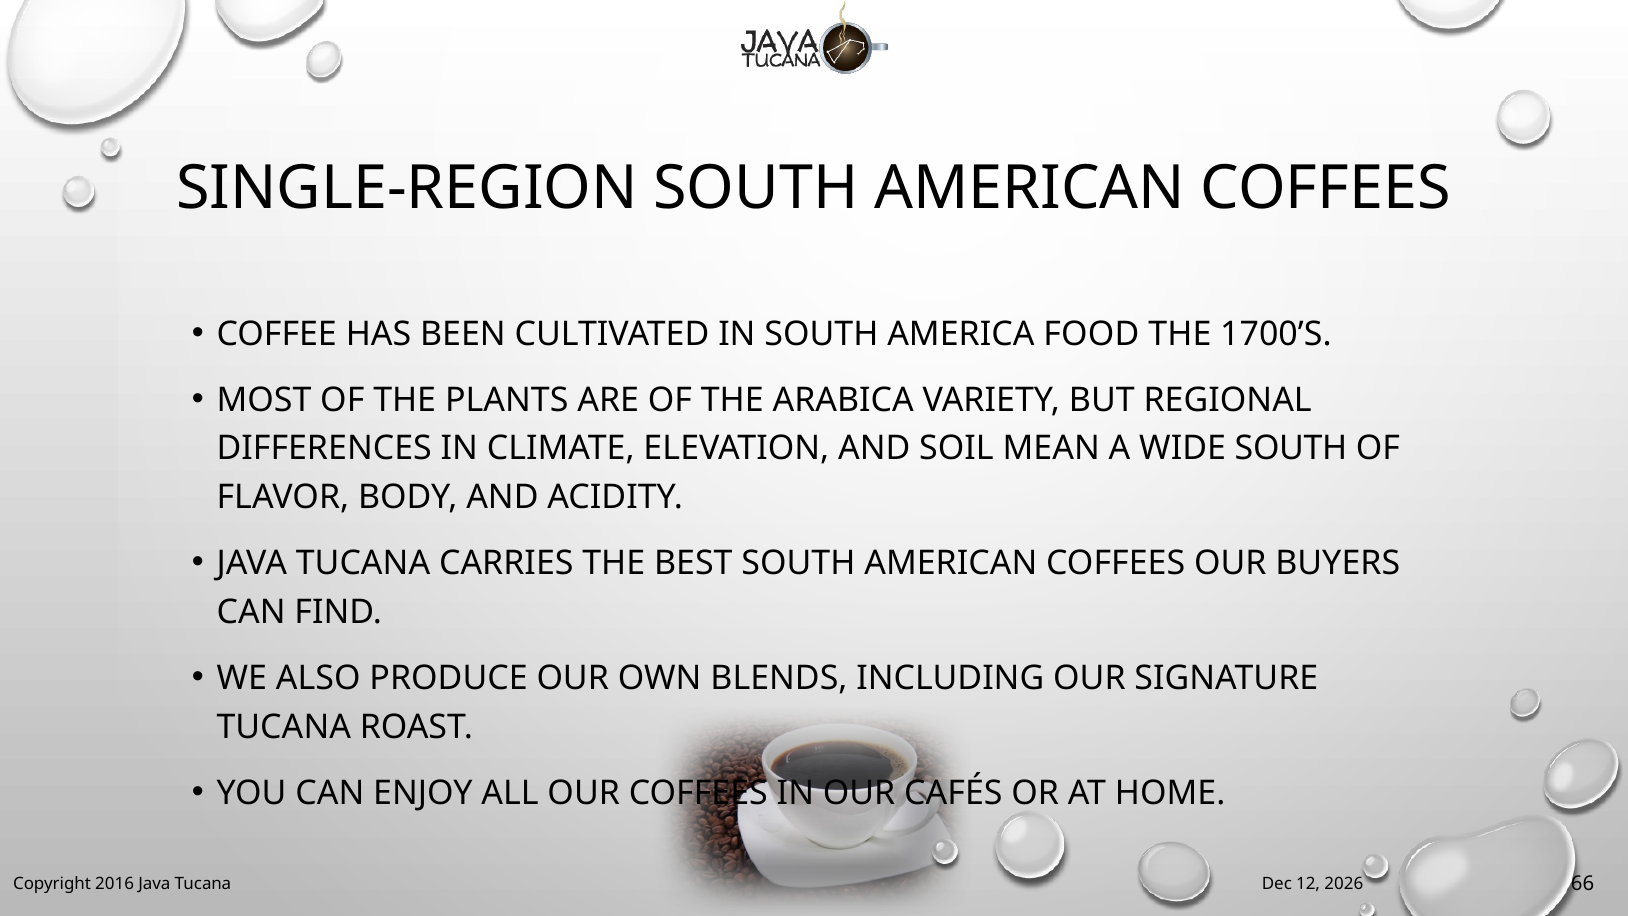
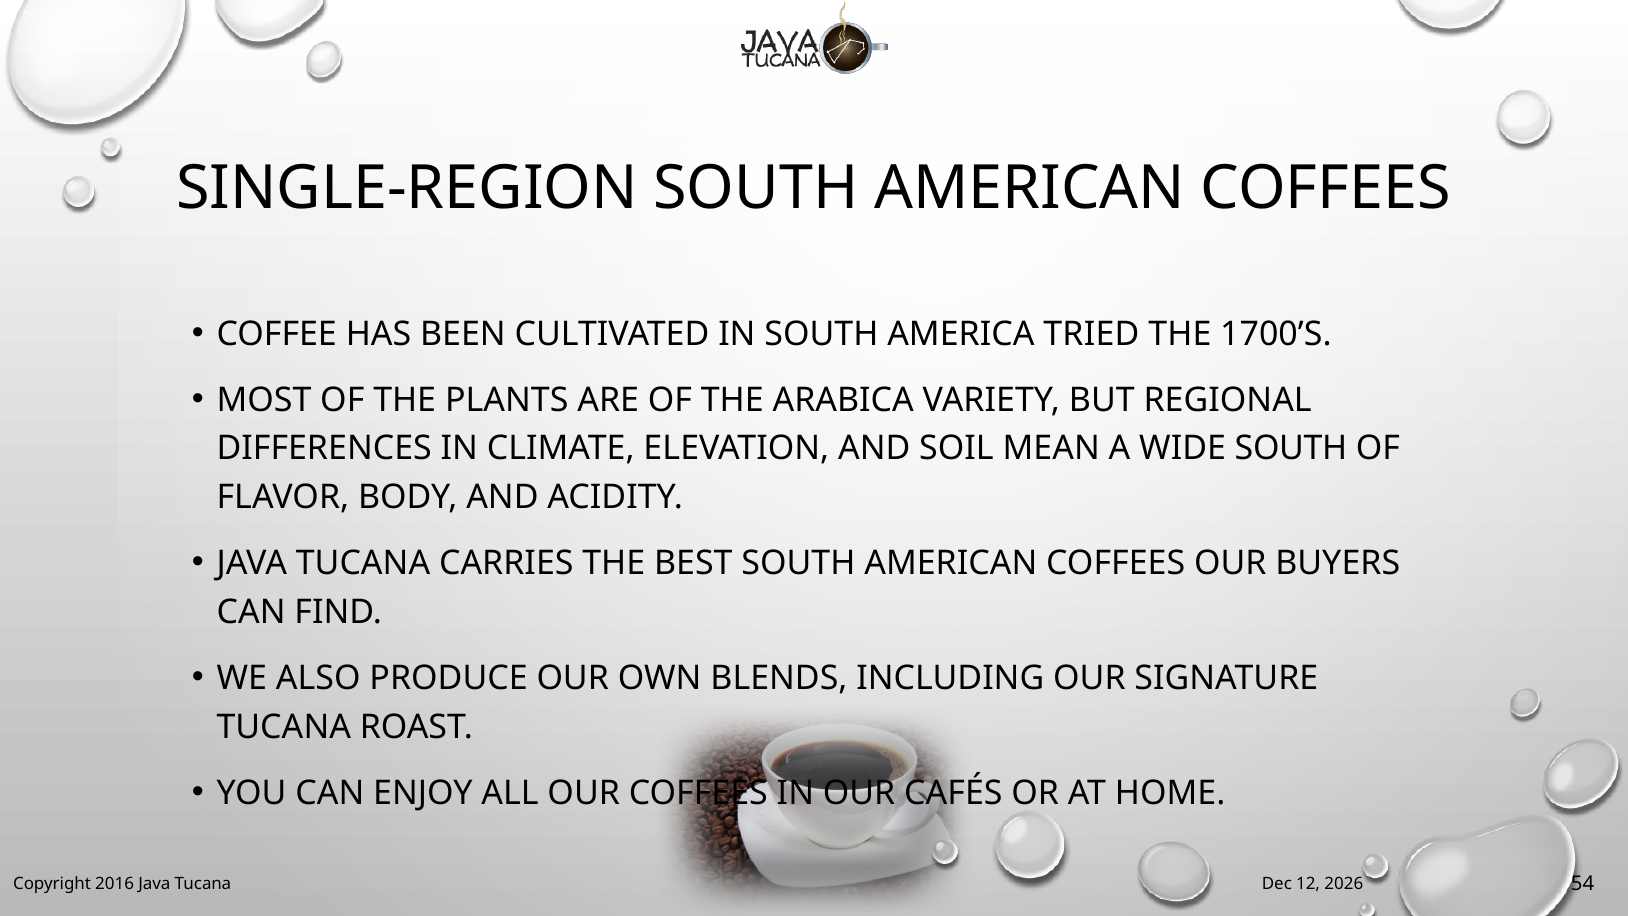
FOOD: FOOD -> TRIED (1091, 334)
66: 66 -> 54 (1583, 883)
